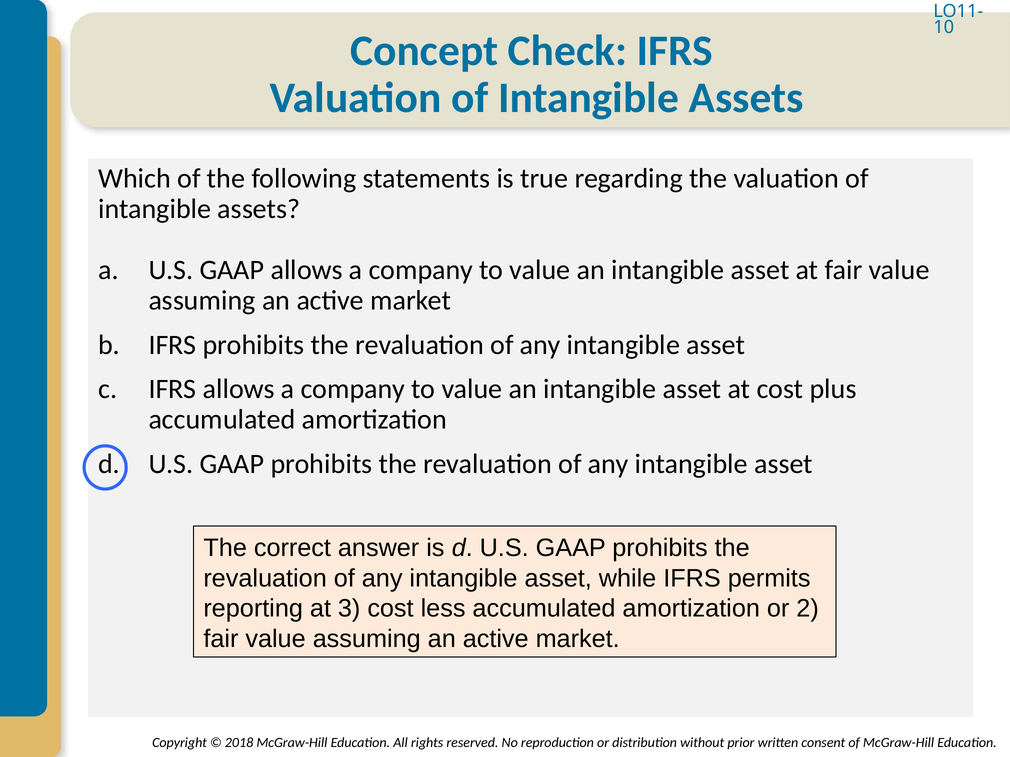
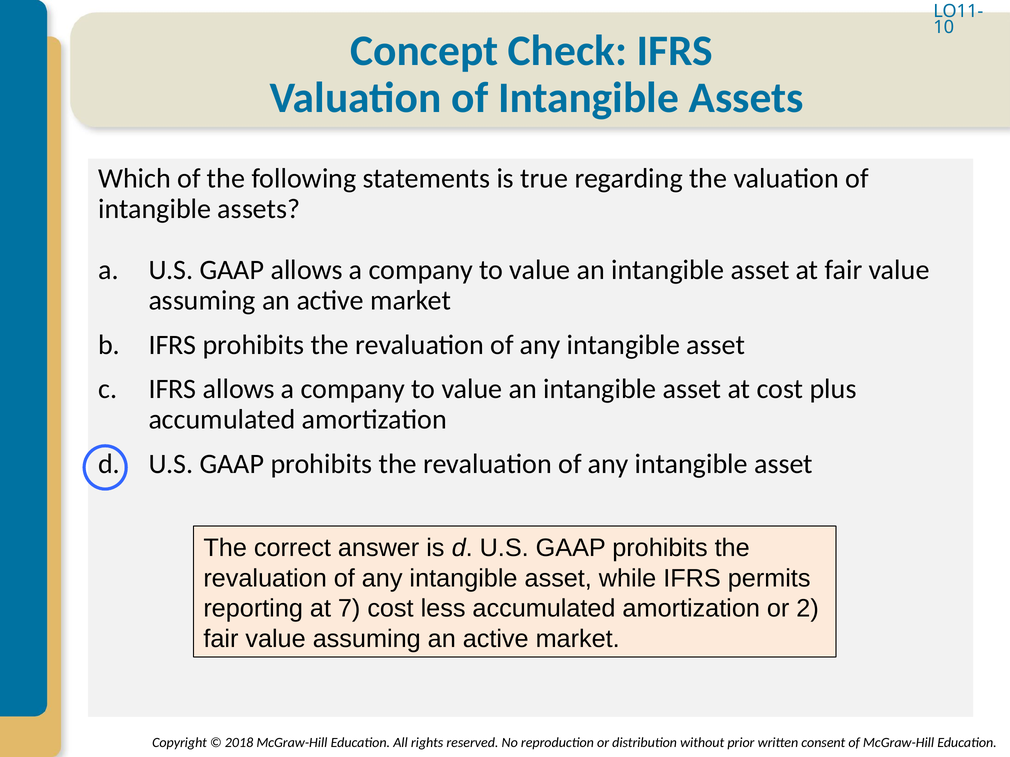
3: 3 -> 7 (349, 609)
